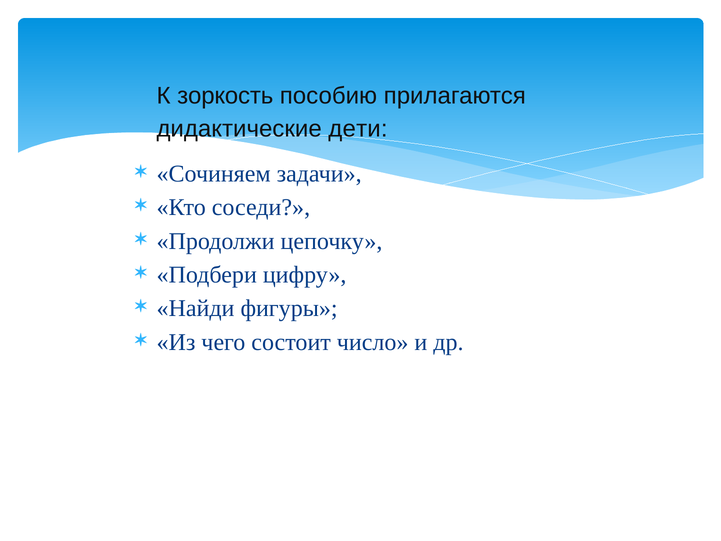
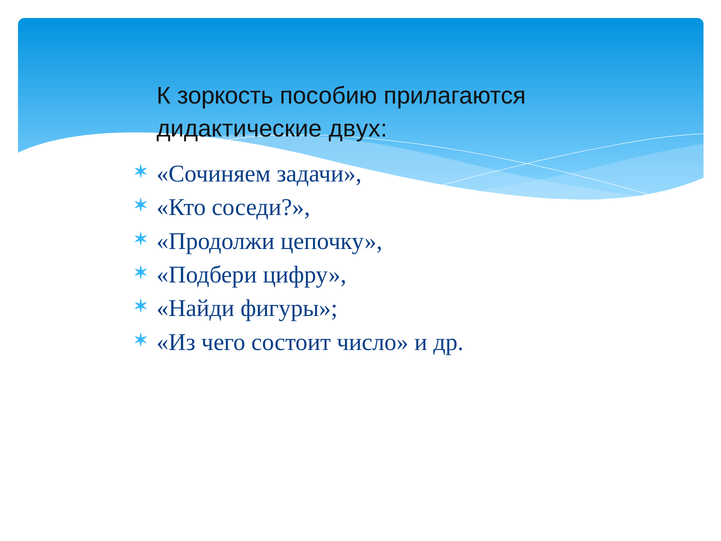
дети: дети -> двух (358, 129)
